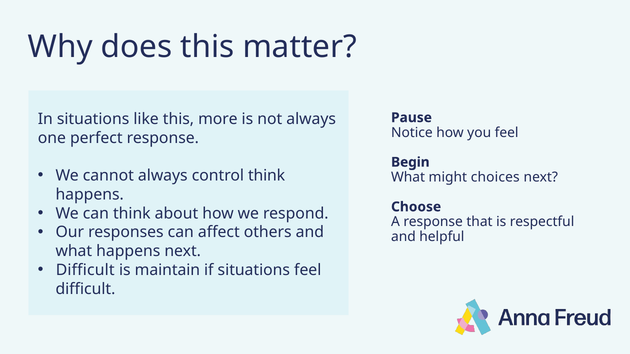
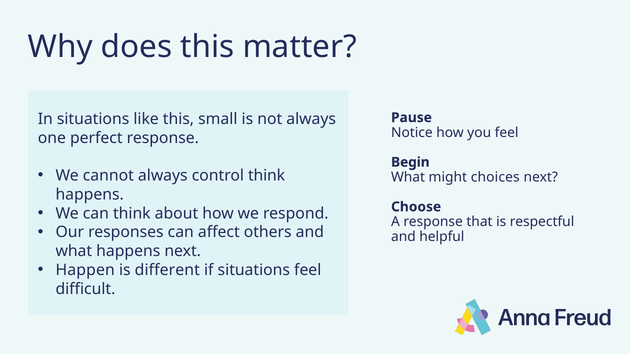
more: more -> small (218, 119)
Difficult: Difficult -> Happen (85, 270)
maintain: maintain -> different (167, 270)
